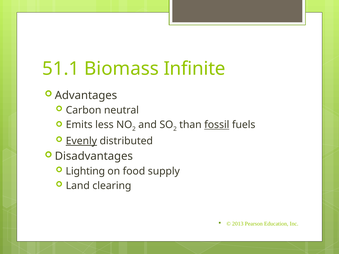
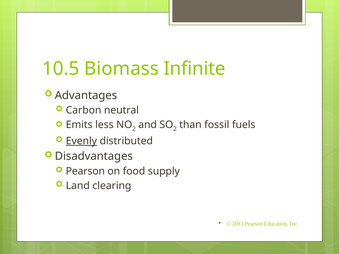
51.1: 51.1 -> 10.5 (61, 69)
fossil underline: present -> none (217, 125)
Lighting: Lighting -> Pearson (85, 171)
